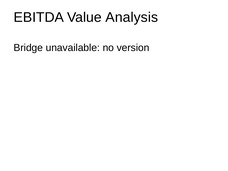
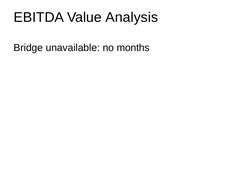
version: version -> months (133, 48)
